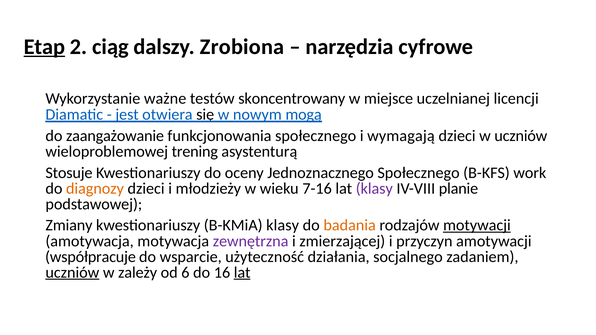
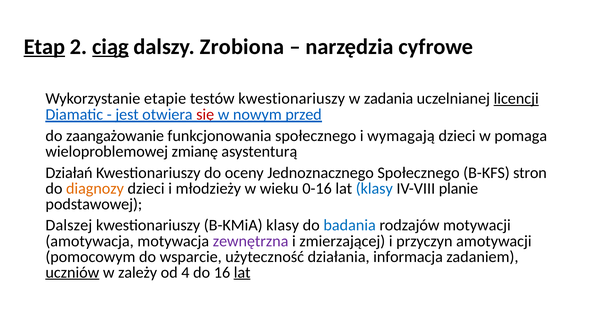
ciąg underline: none -> present (110, 47)
ważne: ważne -> etapie (165, 99)
testów skoncentrowany: skoncentrowany -> kwestionariuszy (292, 99)
miejsce: miejsce -> zadania (389, 99)
licencji underline: none -> present (516, 99)
się colour: black -> red (205, 115)
mogą: mogą -> przed (304, 115)
w uczniów: uczniów -> pomaga (521, 136)
trening: trening -> zmianę (195, 152)
Stosuje: Stosuje -> Działań (69, 173)
work: work -> stron (530, 173)
7-16: 7-16 -> 0-16 (317, 189)
klasy colour: purple -> blue (374, 189)
Zmiany: Zmiany -> Dalszej (69, 226)
badania colour: orange -> blue (350, 226)
motywacji underline: present -> none (477, 226)
współpracuje: współpracuje -> pomocowym (90, 257)
socjalnego: socjalnego -> informacja (408, 257)
6: 6 -> 4 (185, 273)
